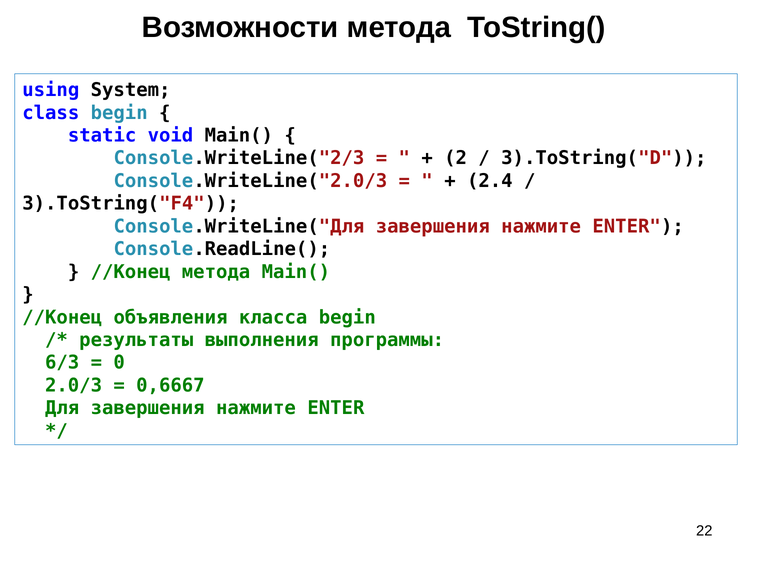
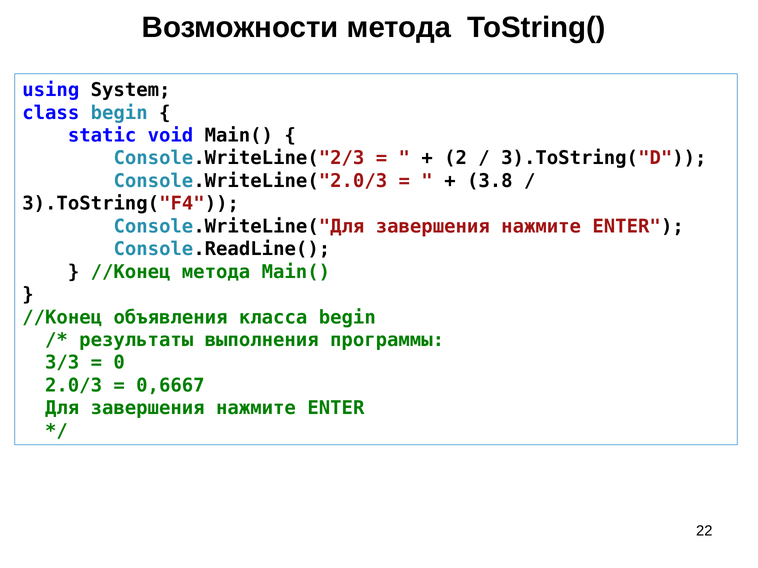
2.4: 2.4 -> 3.8 (490, 181)
6/3: 6/3 -> 3/3 (62, 363)
